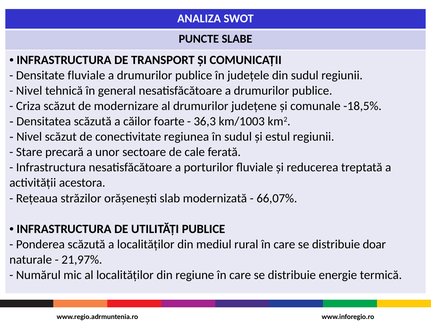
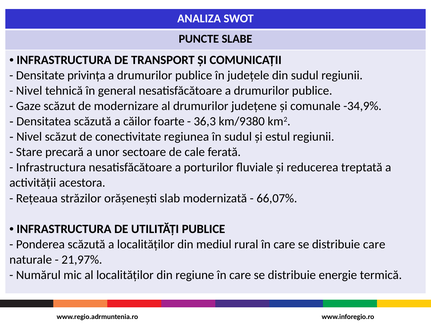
Densitate fluviale: fluviale -> privinţa (86, 75)
Criza: Criza -> Gaze (28, 106)
-18,5%: -18,5% -> -34,9% (362, 106)
km/1003: km/1003 -> km/9380 (242, 121)
distribuie doar: doar -> care (374, 244)
